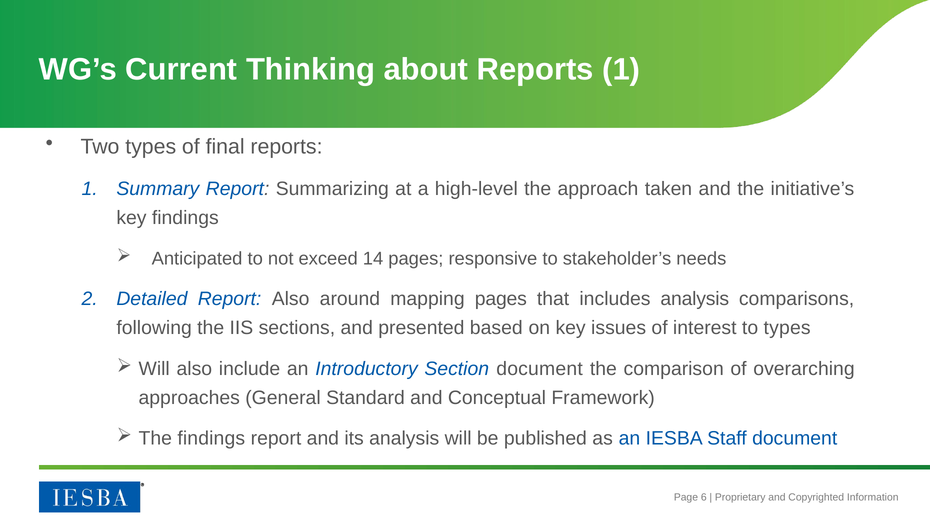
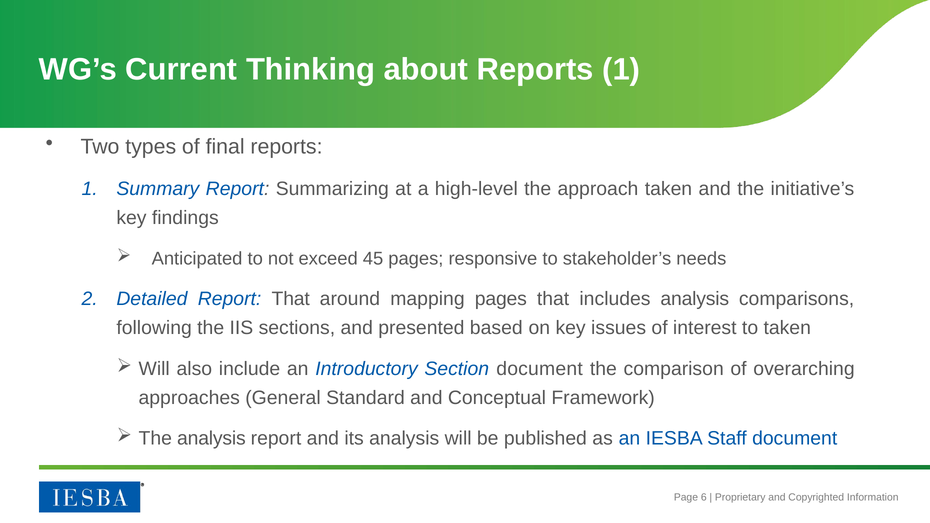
14: 14 -> 45 (373, 259)
Report Also: Also -> That (291, 299)
to types: types -> taken (787, 328)
The findings: findings -> analysis (211, 439)
